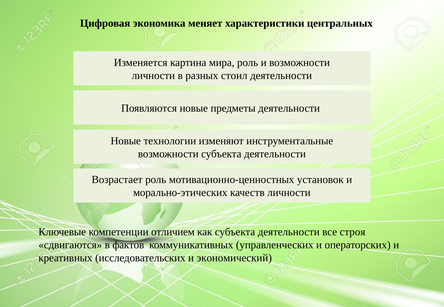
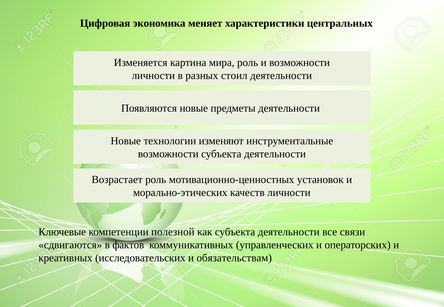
отличием: отличием -> полезной (173, 232)
строя: строя -> связи (353, 232)
экономический: экономический -> обязательствам (234, 258)
